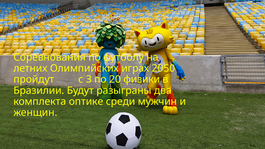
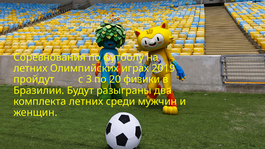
2050: 2050 -> 2019 (163, 68)
комплекта оптике: оптике -> летних (86, 101)
